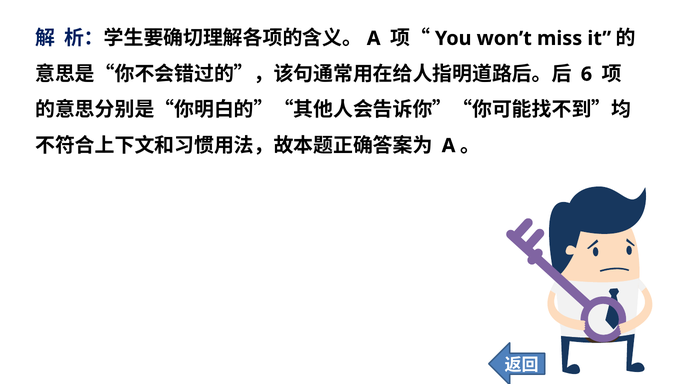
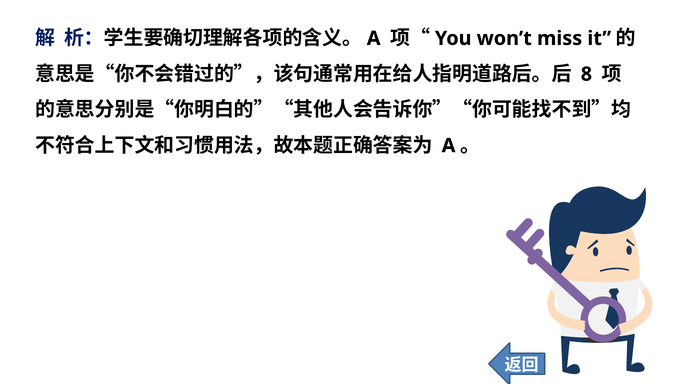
6: 6 -> 8 (586, 74)
